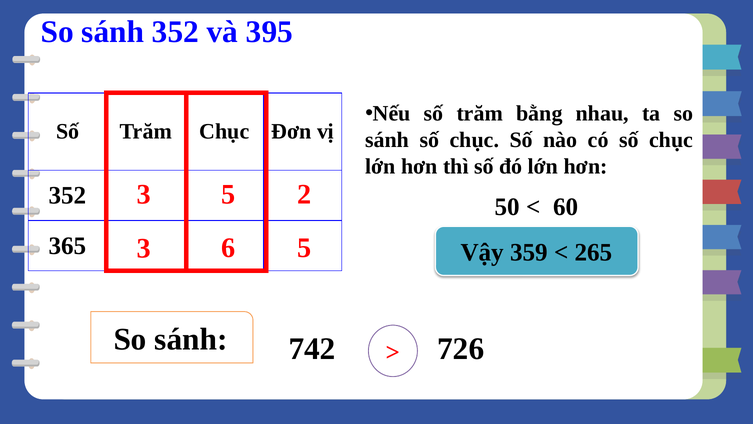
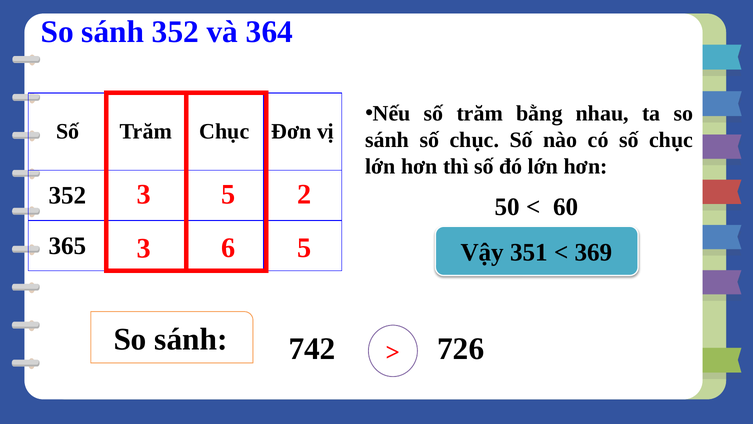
395: 395 -> 364 (269, 32)
359: 359 -> 351 (529, 252)
265: 265 -> 369 (594, 252)
